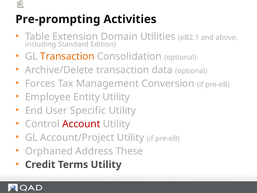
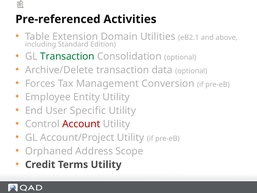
Pre-prompting: Pre-prompting -> Pre-referenced (58, 19)
Transaction colour: orange -> green (67, 56)
These: These -> Scope (129, 151)
